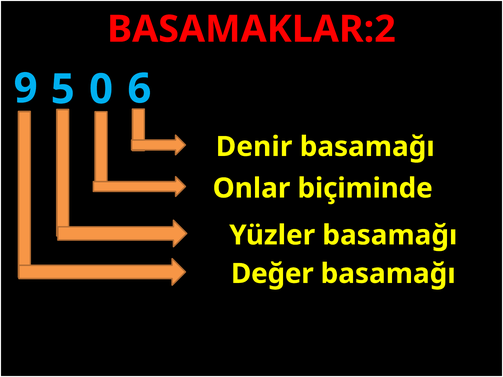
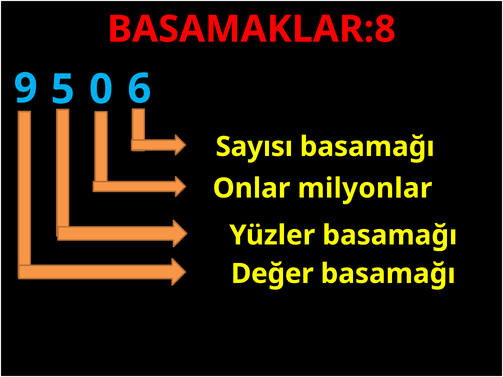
BASAMAKLAR:2: BASAMAKLAR:2 -> BASAMAKLAR:8 (251, 29)
Denir: Denir -> Sayısı (254, 147)
biçiminde: biçiminde -> milyonlar (365, 188)
